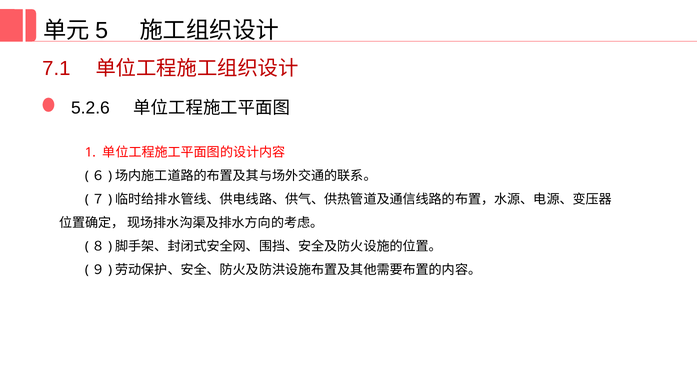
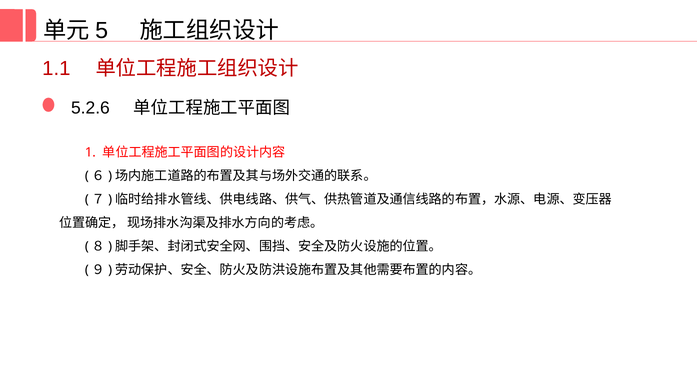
7.1: 7.1 -> 1.1 (56, 68)
